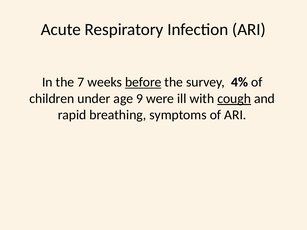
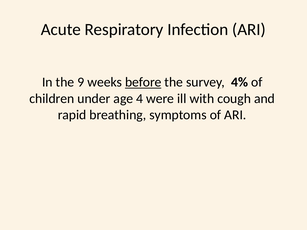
7: 7 -> 9 (81, 82)
9: 9 -> 4 (140, 99)
cough underline: present -> none (234, 99)
